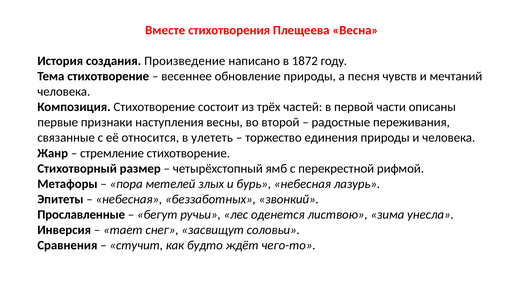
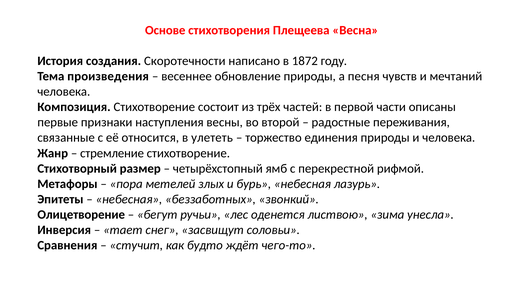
Вместе: Вместе -> Основе (165, 30)
Произведение: Произведение -> Скоротечности (185, 61)
Тема стихотворение: стихотворение -> произведения (108, 76)
Прославленные: Прославленные -> Олицетворение (81, 214)
